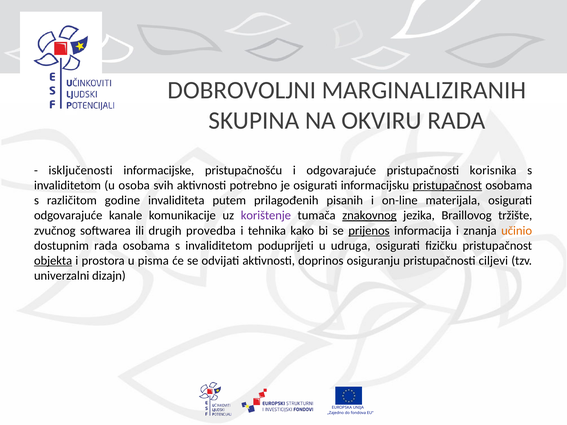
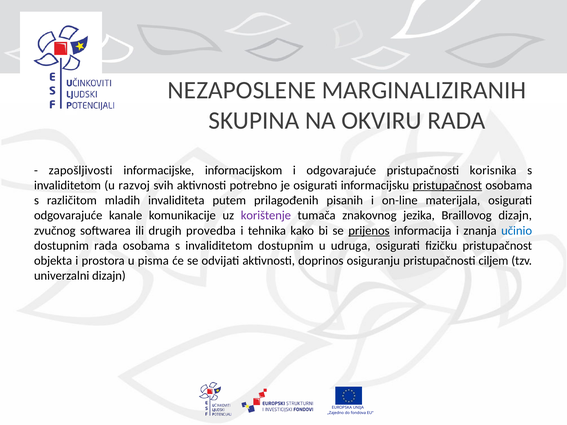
DOBROVOLJNI: DOBROVOLJNI -> NEZAPOSLENE (242, 90)
isključenosti: isključenosti -> zapošljivosti (81, 170)
pristupačnošću: pristupačnošću -> informacijskom (244, 170)
osoba: osoba -> razvoj (134, 185)
godine: godine -> mladih (122, 200)
znakovnog underline: present -> none (369, 216)
Braillovog tržište: tržište -> dizajn (515, 216)
učinio colour: orange -> blue (517, 231)
invaliditetom poduprijeti: poduprijeti -> dostupnim (286, 246)
objekta underline: present -> none (53, 261)
ciljevi: ciljevi -> ciljem (493, 261)
